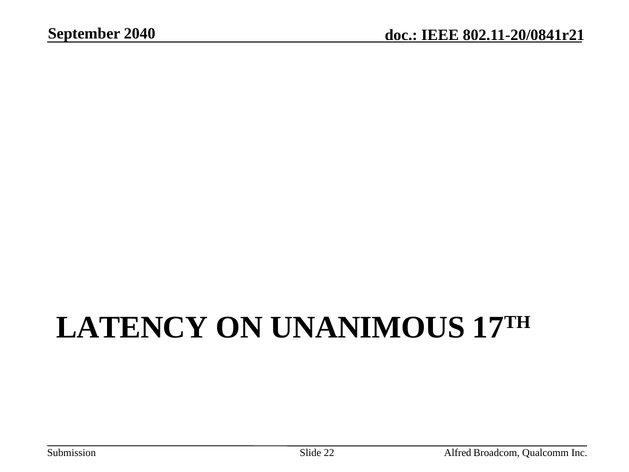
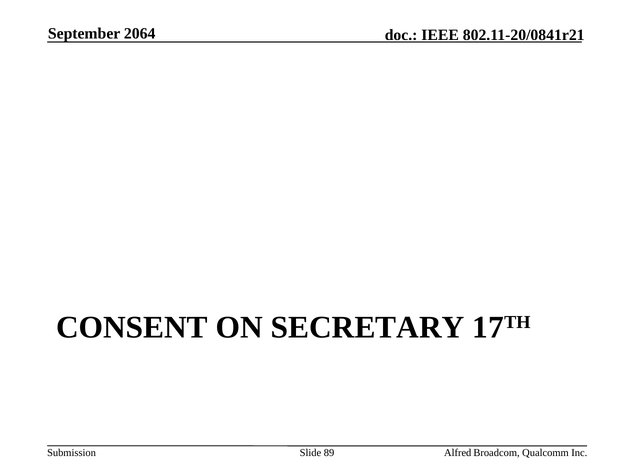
2040: 2040 -> 2064 (140, 33)
LATENCY: LATENCY -> CONSENT (132, 327)
UNANIMOUS: UNANIMOUS -> SECRETARY (368, 327)
22: 22 -> 89 (329, 452)
